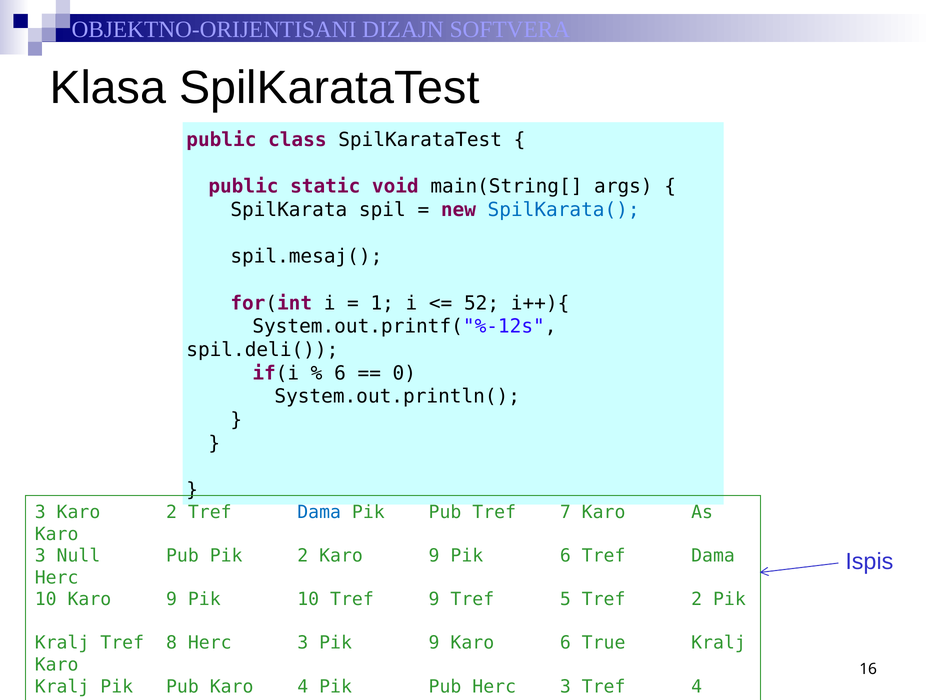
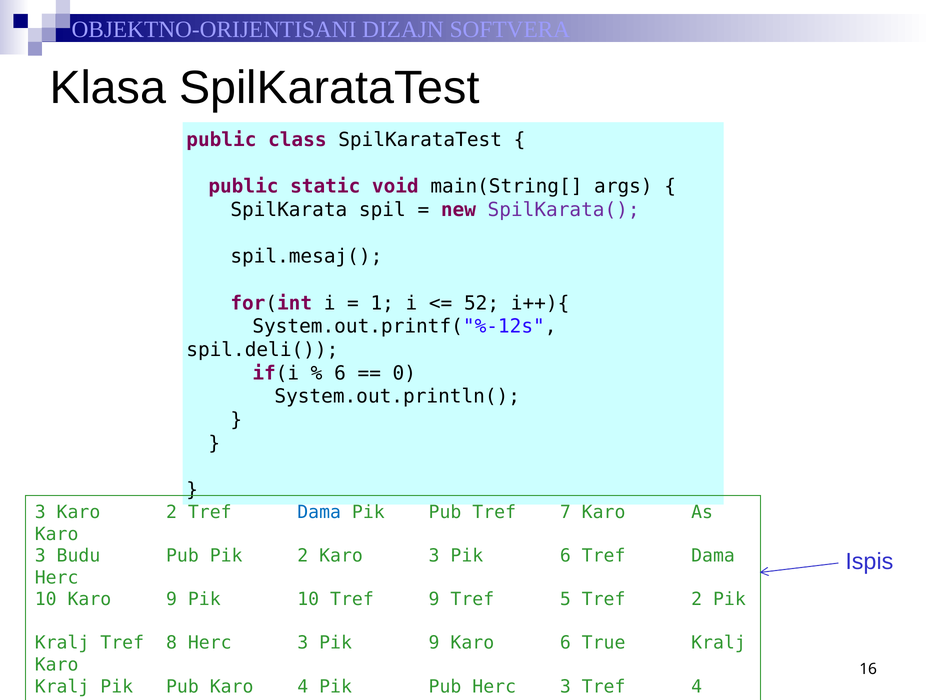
SpilKarata( colour: blue -> purple (564, 210)
Null: Null -> Budu (78, 556)
2 Karo 9: 9 -> 3 (434, 556)
